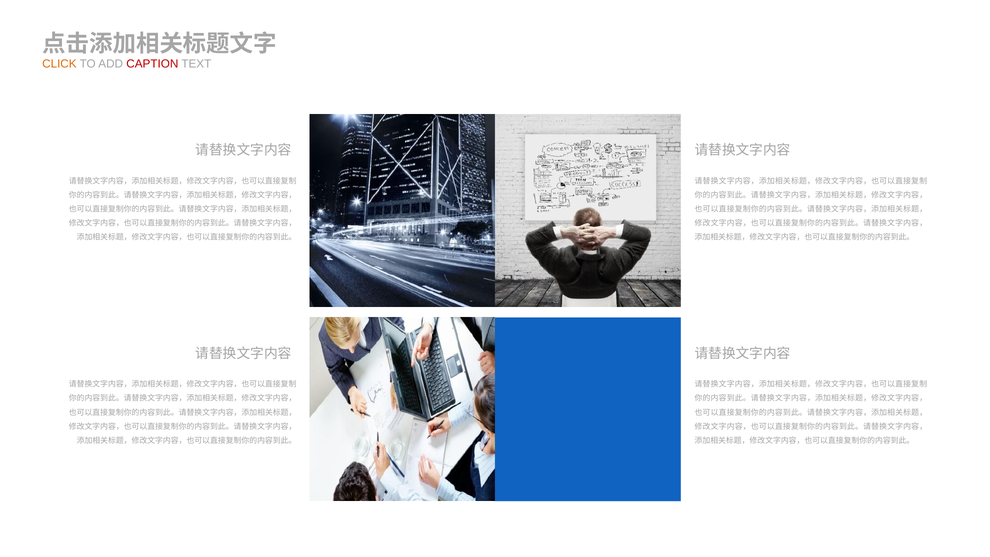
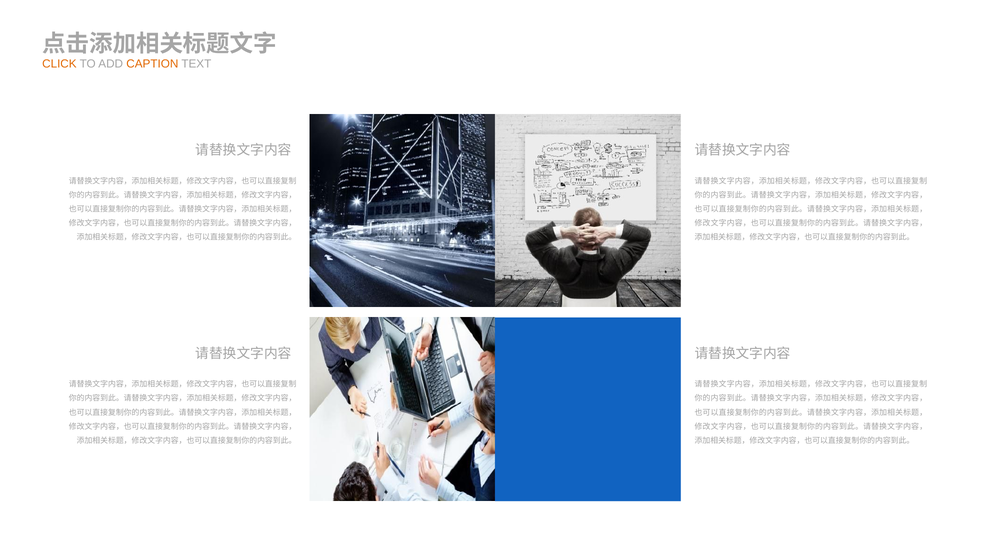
CAPTION colour: red -> orange (152, 64)
